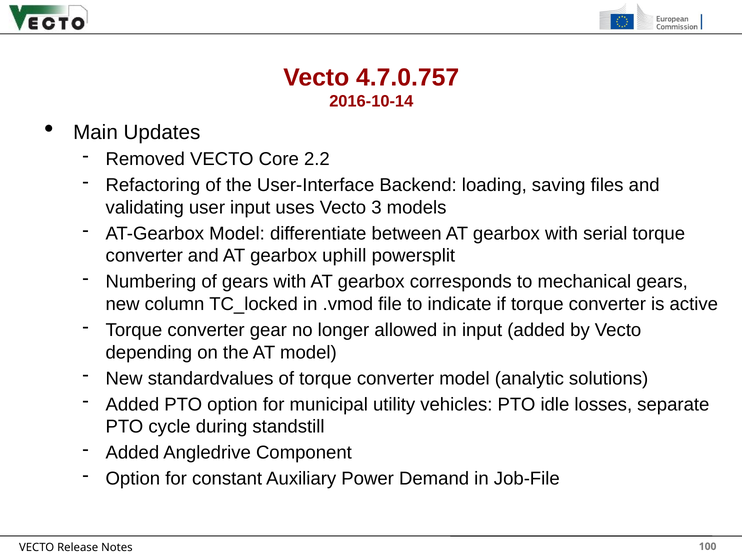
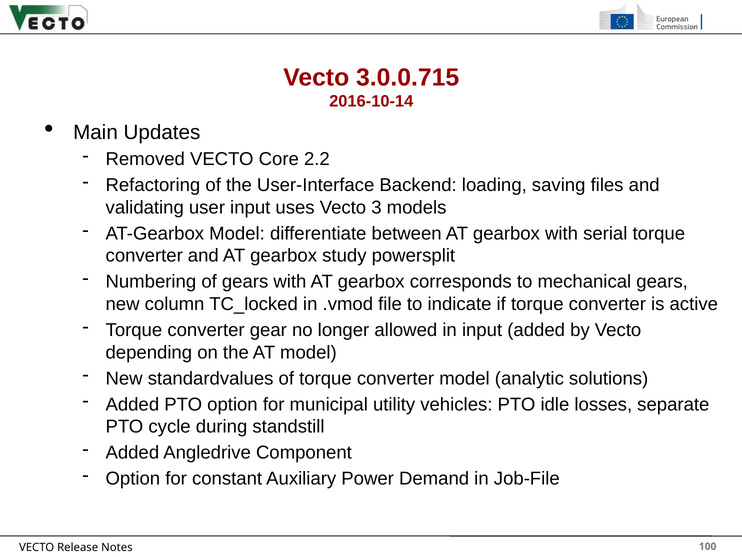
4.7.0.757: 4.7.0.757 -> 3.0.0.715 (408, 77)
uphill: uphill -> study (344, 256)
